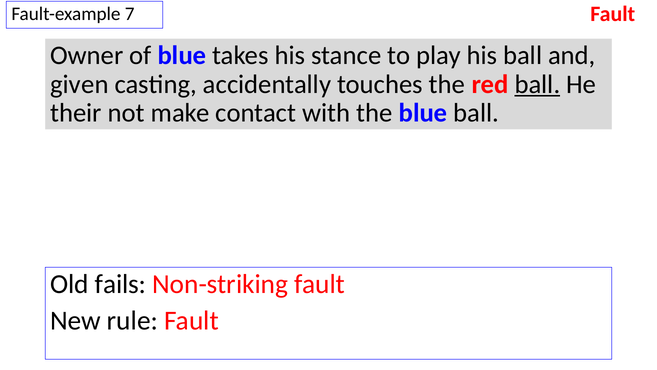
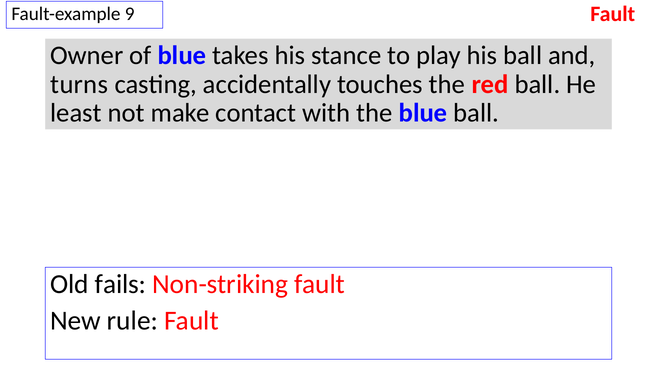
7: 7 -> 9 (130, 14)
given: given -> turns (79, 84)
ball underline: present -> none (537, 84)
their: their -> least (76, 113)
